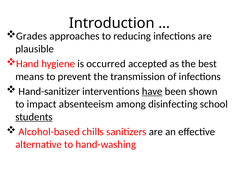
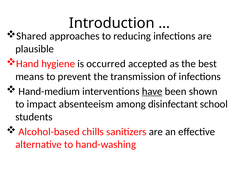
Grades: Grades -> Shared (32, 36)
Hand-sanitizer: Hand-sanitizer -> Hand-medium (49, 91)
disinfecting: disinfecting -> disinfectant (173, 104)
students underline: present -> none (34, 117)
